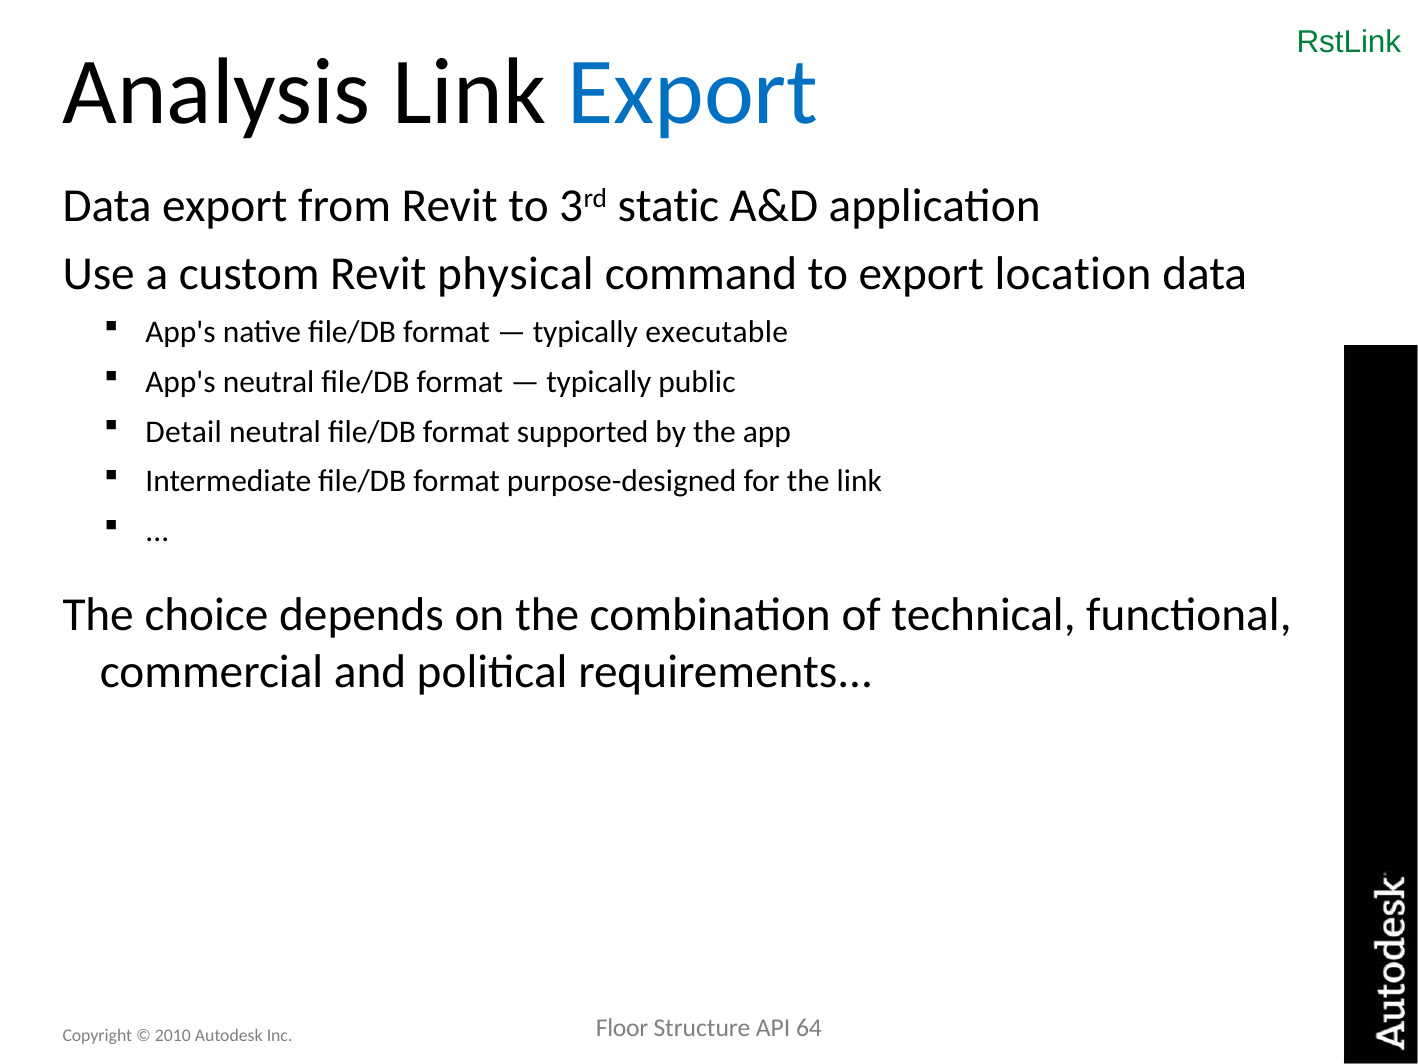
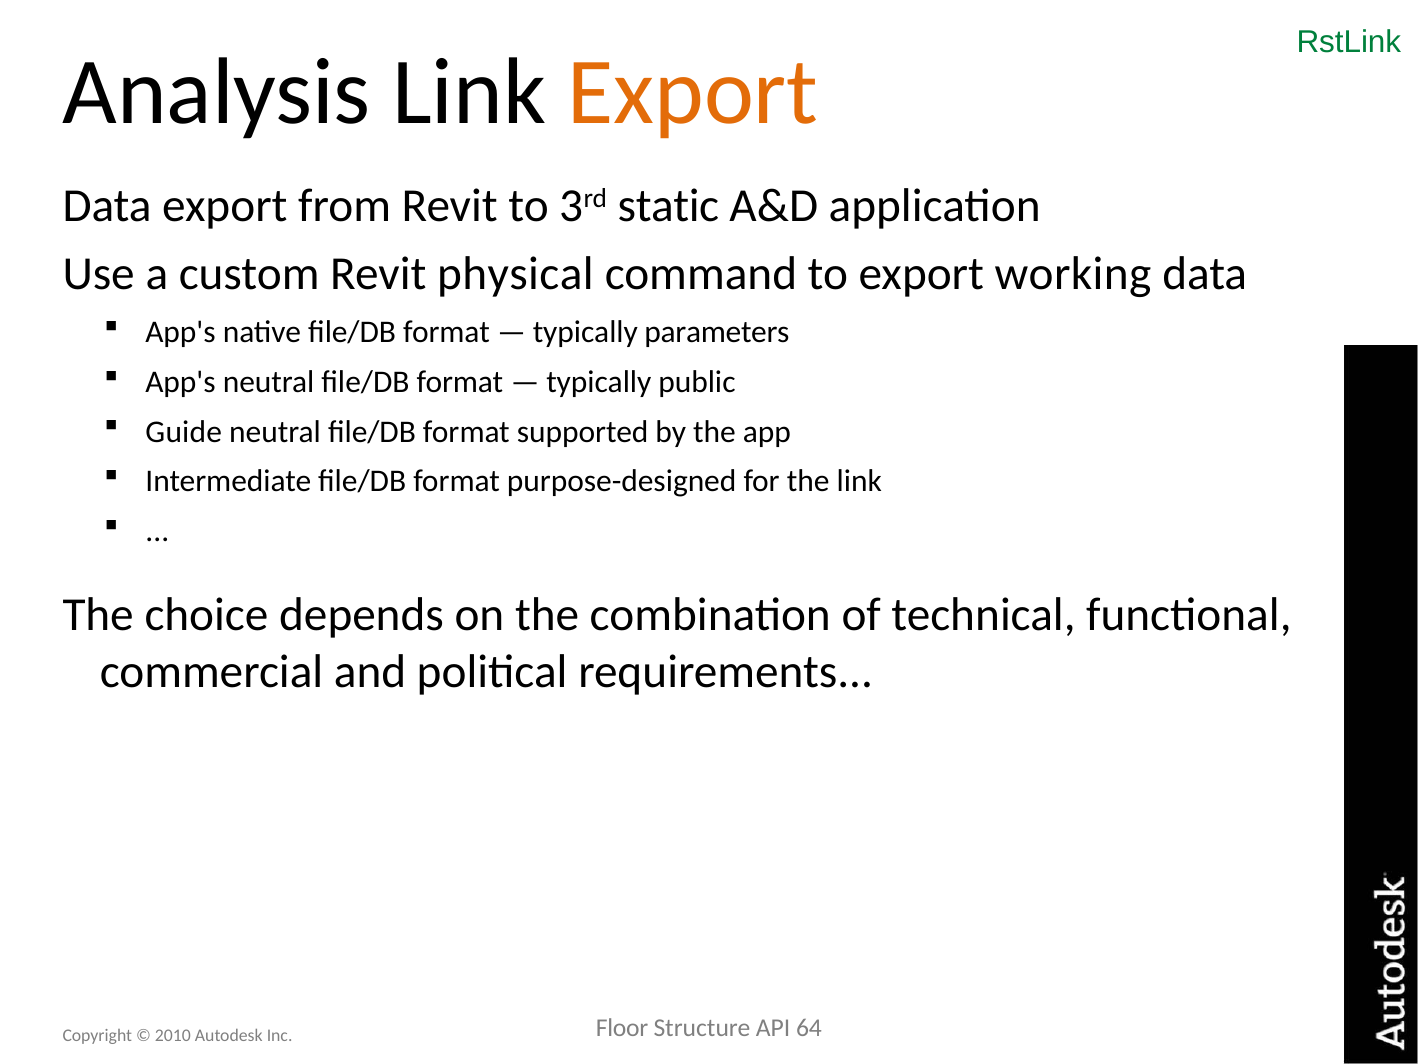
Export colour: blue -> orange (693, 93)
location: location -> working (1073, 274)
executable: executable -> parameters (717, 332)
Detail: Detail -> Guide (184, 431)
